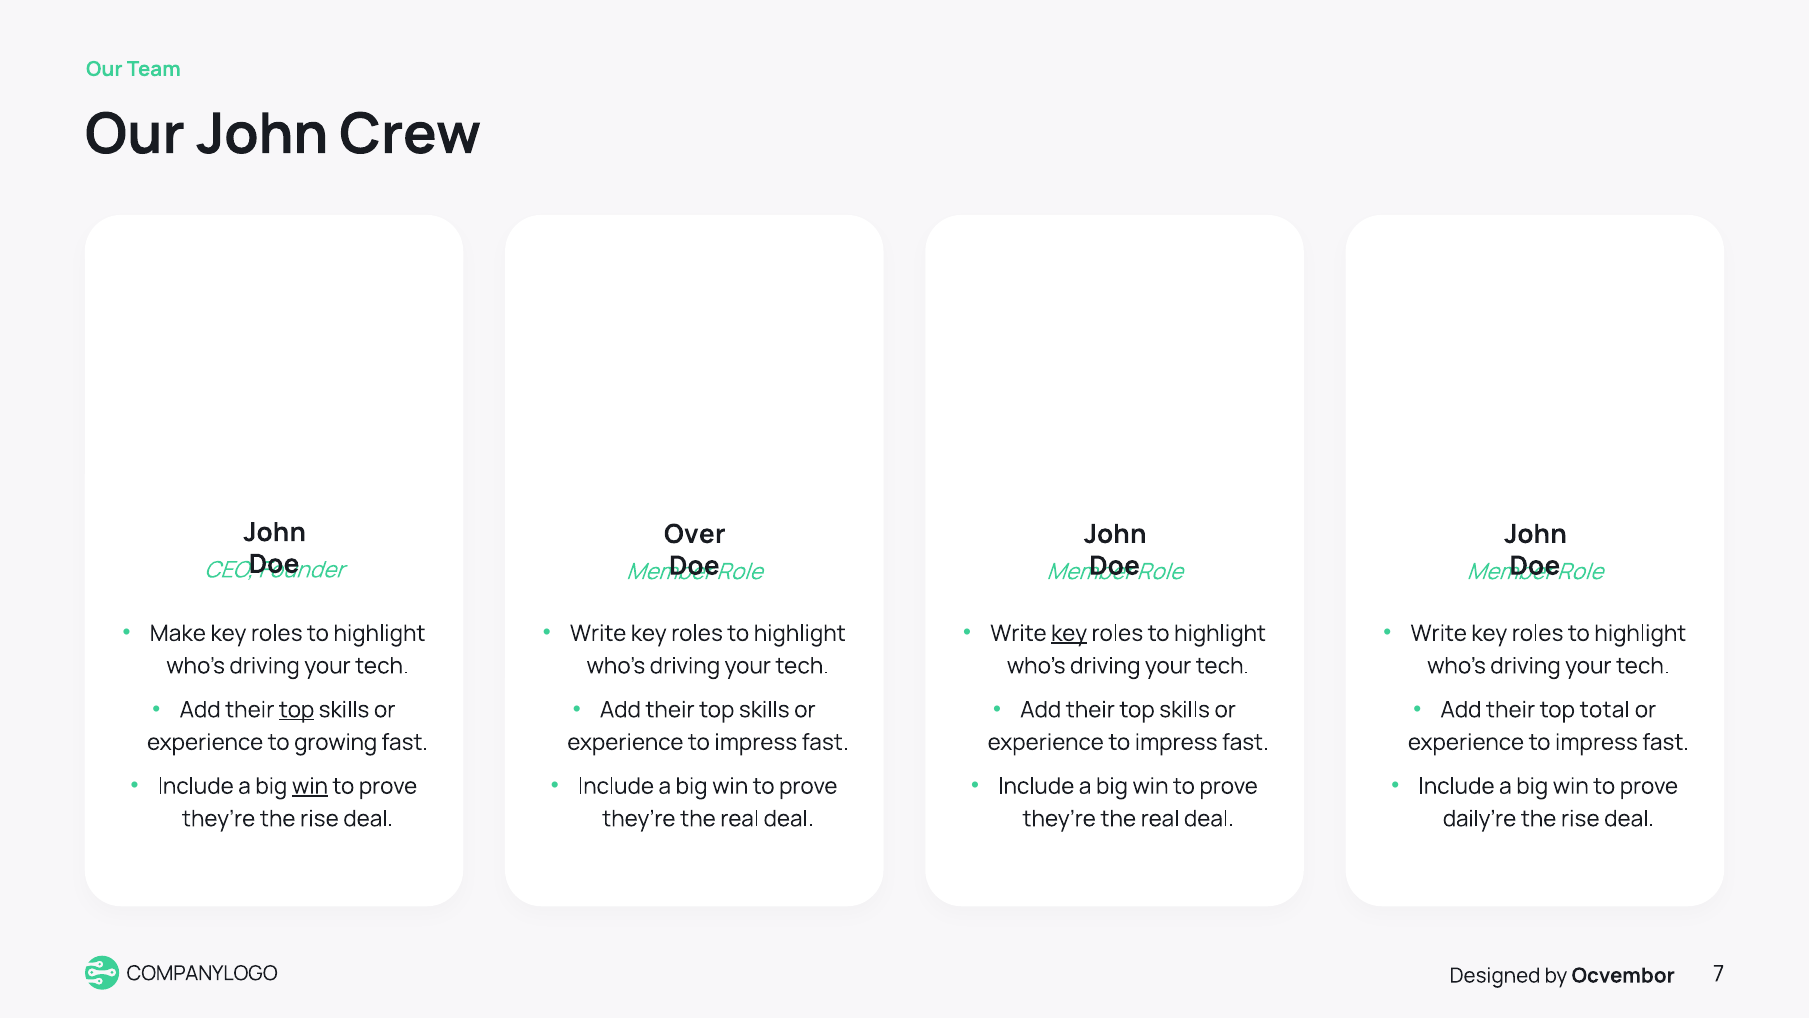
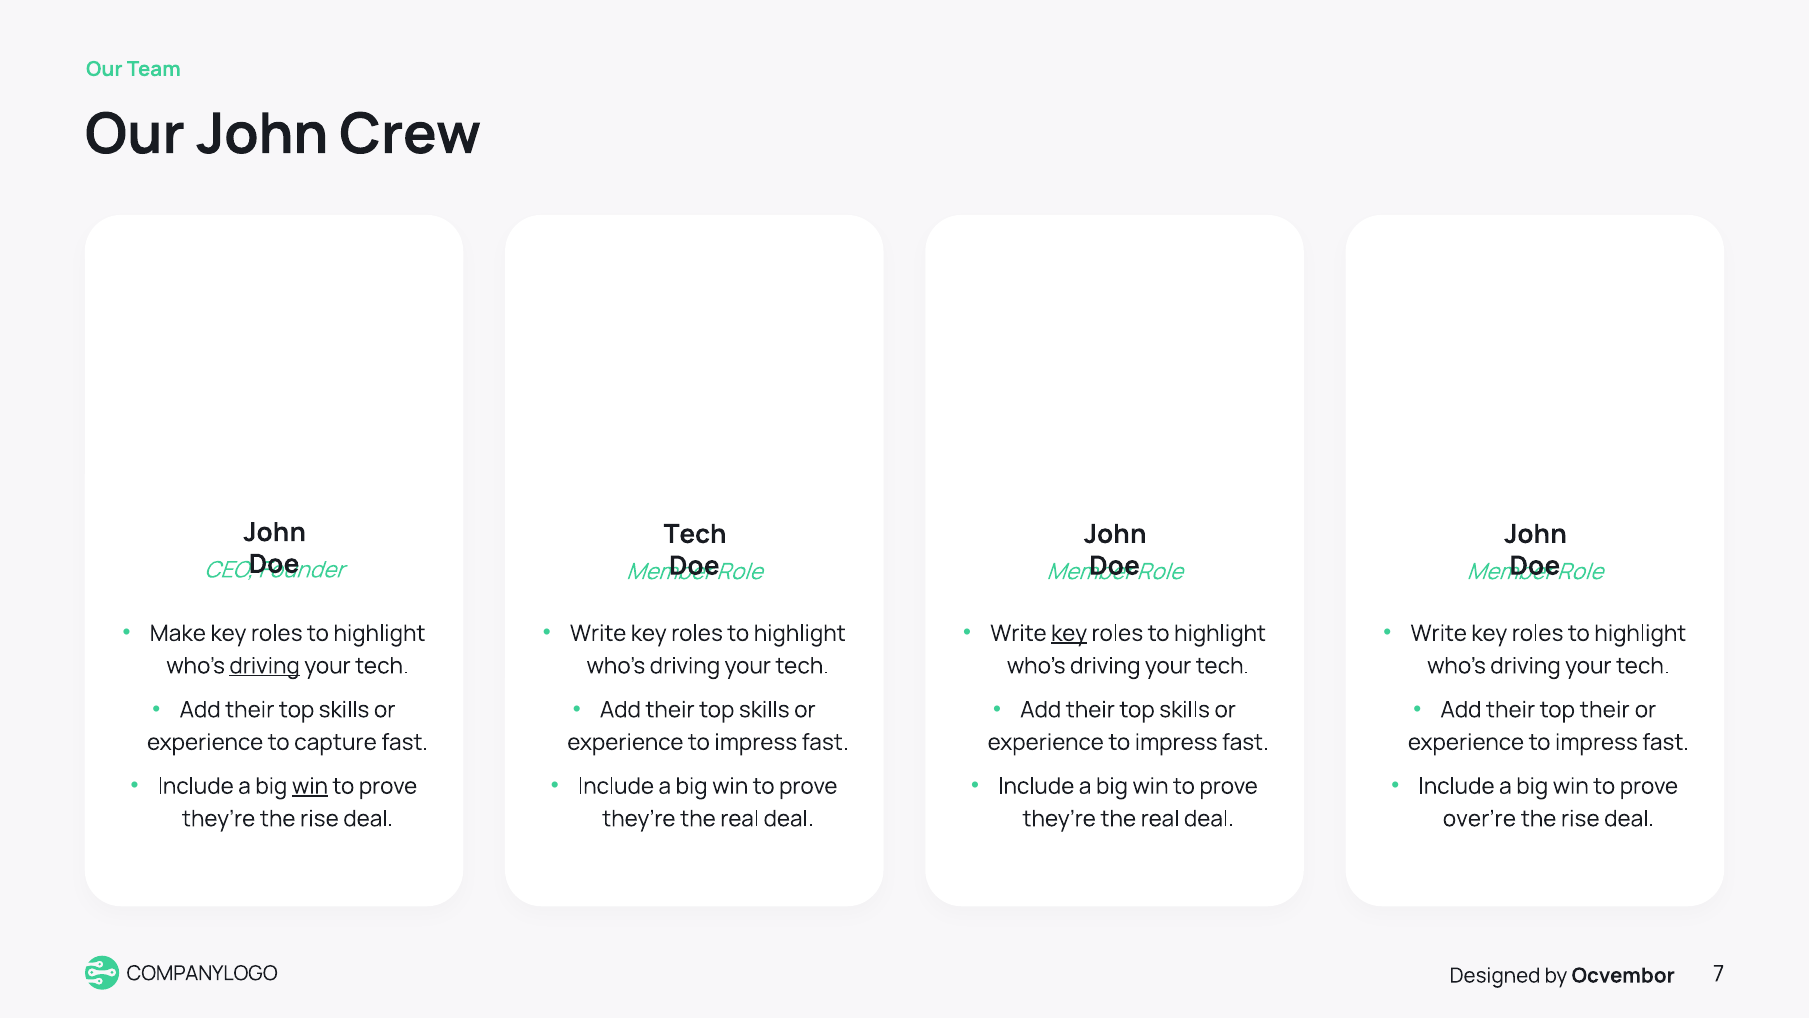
Over: Over -> Tech (695, 534)
driving underline: none -> present (265, 666)
top underline: present -> none (297, 710)
top total: total -> their (1605, 710)
growing: growing -> capture (336, 742)
daily’re: daily’re -> over’re (1479, 818)
